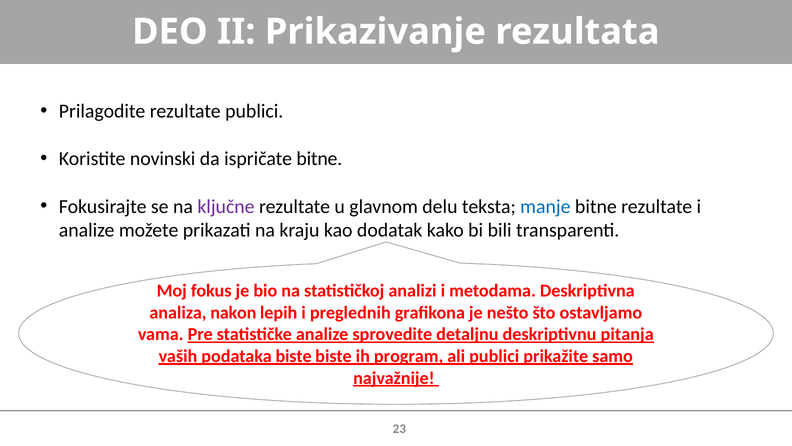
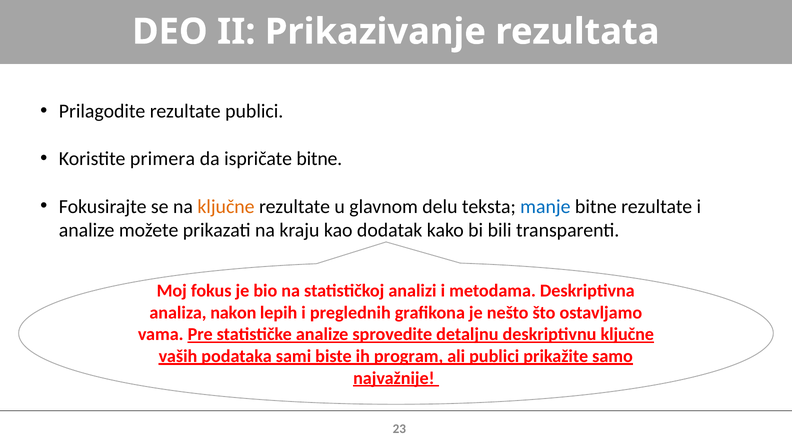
novinski: novinski -> primera (163, 159)
ključne colour: purple -> orange (226, 206)
deskriptivnu pitanja: pitanja -> ključne (627, 334)
podataka biste: biste -> sami (294, 356)
